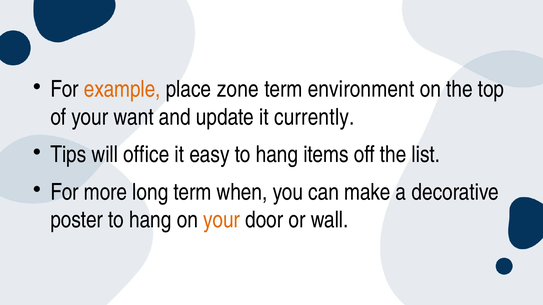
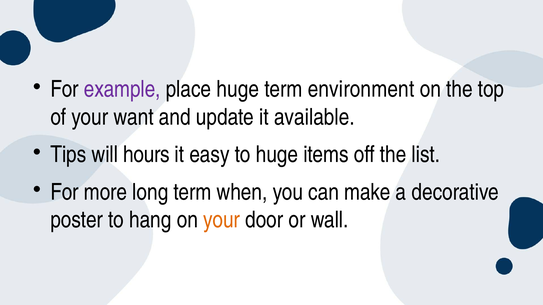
example colour: orange -> purple (122, 89)
place zone: zone -> huge (238, 89)
currently: currently -> available (314, 117)
office: office -> hours (146, 155)
easy to hang: hang -> huge (277, 155)
